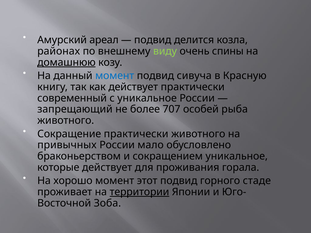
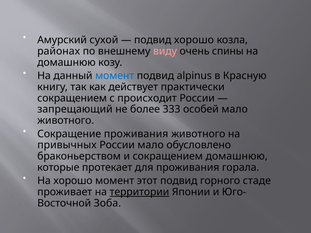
ареал: ареал -> сухой (104, 40)
подвид делится: делится -> хорошо (194, 40)
виду colour: light green -> pink (165, 51)
домашнюю underline: present -> none (66, 62)
сивуча: сивуча -> alpinus (194, 76)
современный: современный -> сокращением (72, 98)
с уникальное: уникальное -> происходит (147, 98)
707: 707 -> 333 (172, 109)
особей рыба: рыба -> мало (235, 109)
Сокращение практически: практически -> проживания (136, 134)
сокращением уникальное: уникальное -> домашнюю (237, 156)
которые действует: действует -> протекает (107, 168)
